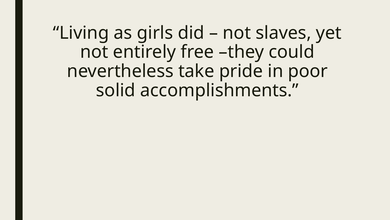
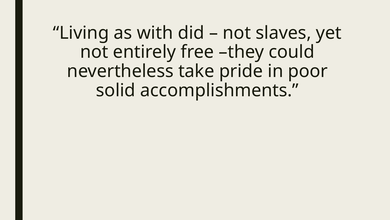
girls: girls -> with (155, 33)
